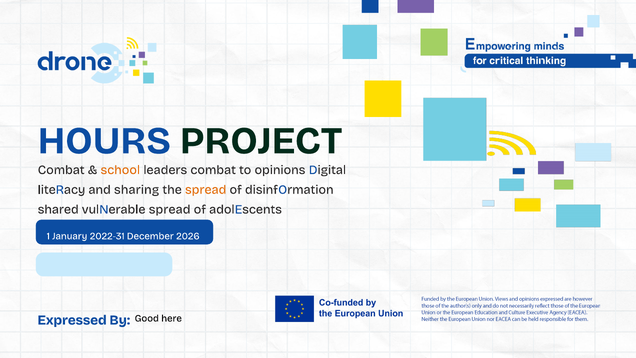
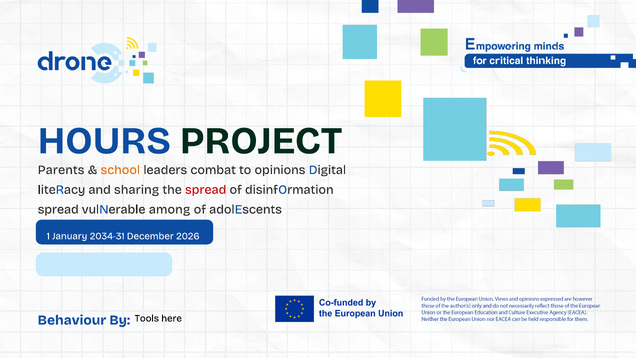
Combat: Combat -> Parents (61, 170)
spread colour: orange -> red (206, 189)
shared: shared -> spread (58, 209)
vulNerable spread: spread -> among (170, 209)
2022-31: 2022-31 -> 2034-31 (107, 236)
Expressed: Expressed -> Behaviour (72, 320)
Good: Good -> Tools (147, 318)
